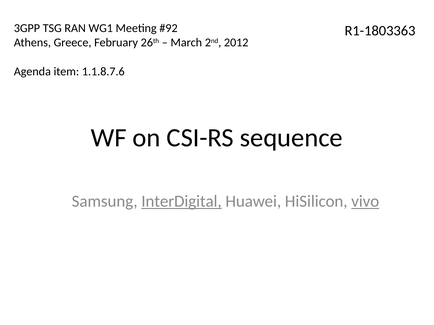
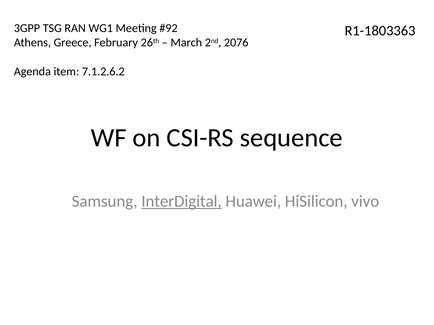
2012: 2012 -> 2076 (236, 43)
1.1.8.7.6: 1.1.8.7.6 -> 7.1.2.6.2 (103, 72)
vivo underline: present -> none (365, 202)
